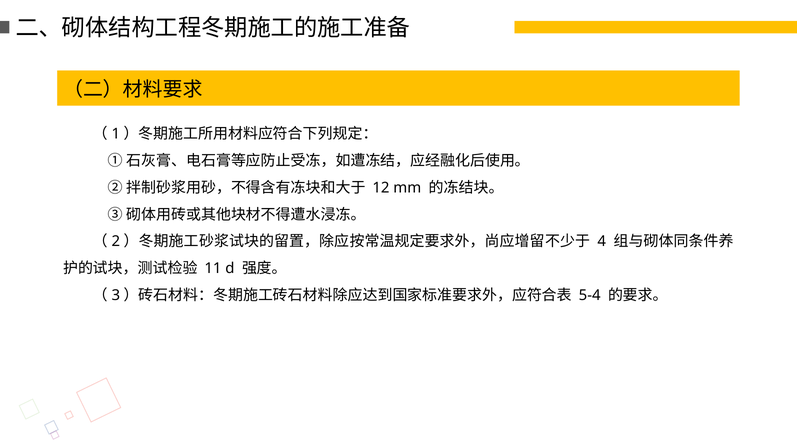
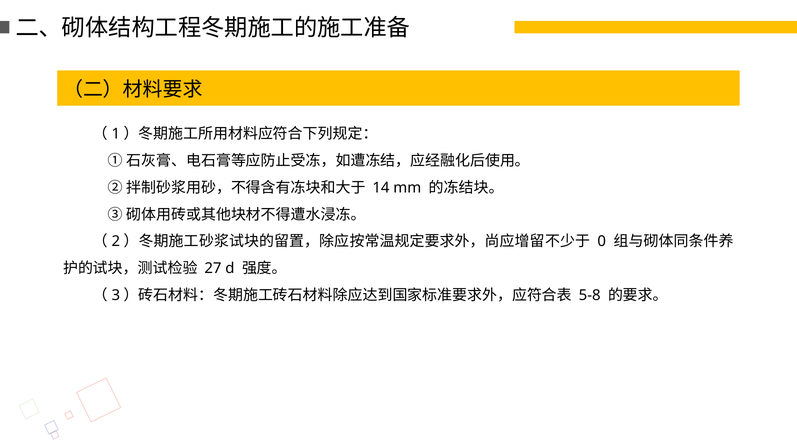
12: 12 -> 14 (381, 188)
4: 4 -> 0 (602, 242)
11: 11 -> 27 (213, 269)
5-4: 5-4 -> 5-8 (590, 295)
